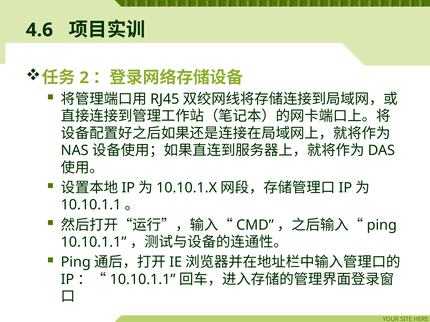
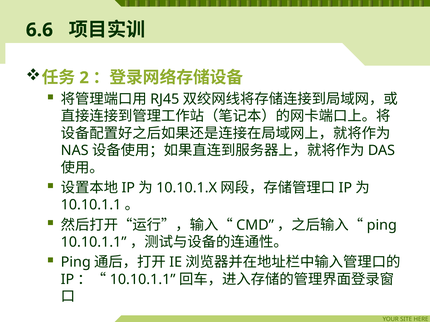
4.6: 4.6 -> 6.6 (39, 30)
